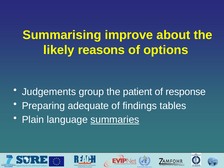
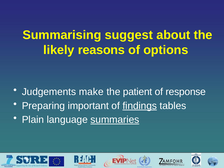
improve: improve -> suggest (129, 35)
group: group -> make (91, 92)
adequate: adequate -> important (88, 106)
findings underline: none -> present (140, 106)
